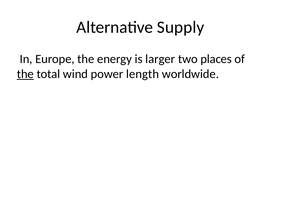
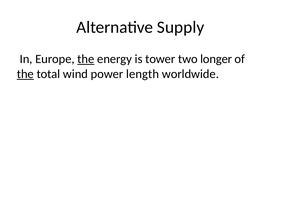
the underline: none -> present (86, 59)
larger: larger -> tower (160, 59)
places: places -> longer (216, 59)
